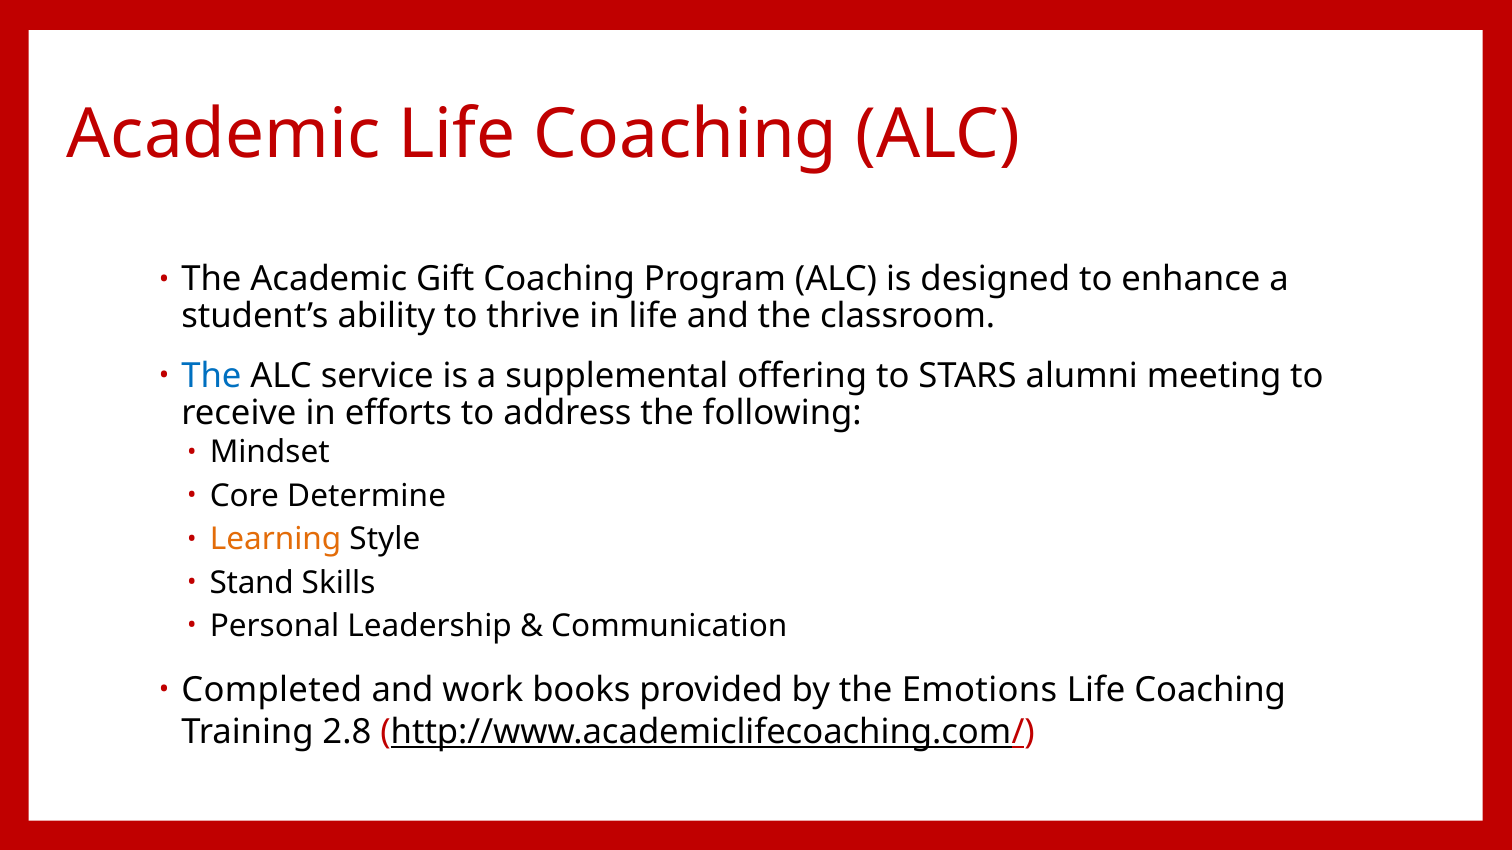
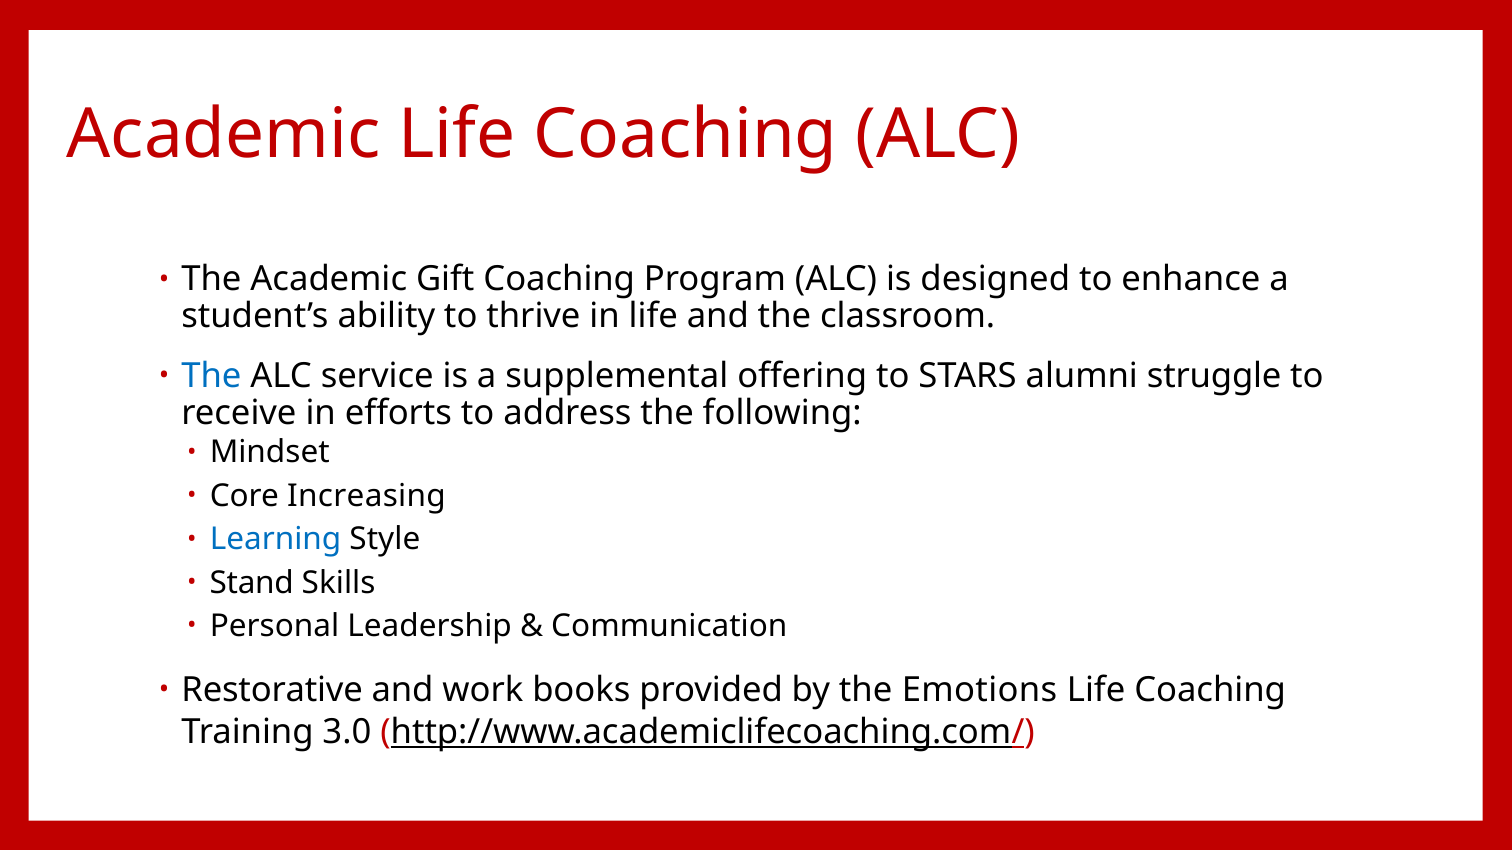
meeting: meeting -> struggle (1214, 376)
Determine: Determine -> Increasing (367, 496)
Learning colour: orange -> blue (276, 539)
Completed: Completed -> Restorative (272, 690)
2.8: 2.8 -> 3.0 (347, 732)
